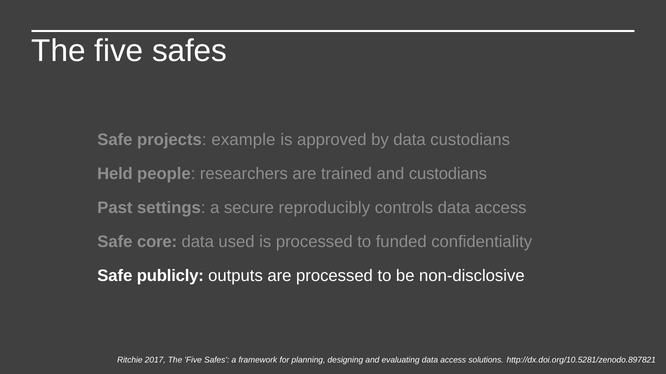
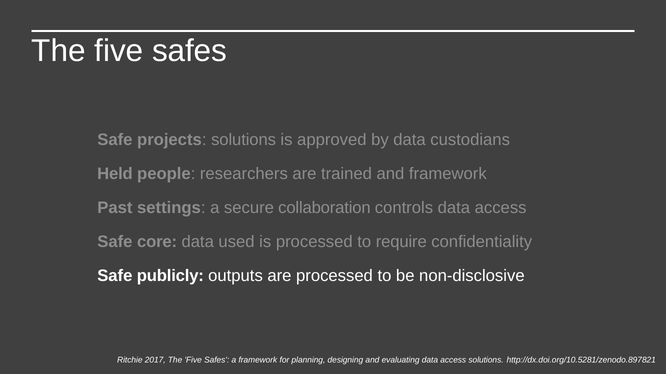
projects example: example -> solutions (244, 140)
and custodians: custodians -> framework (448, 174)
reproducibly: reproducibly -> collaboration (324, 208)
funded: funded -> require (401, 242)
